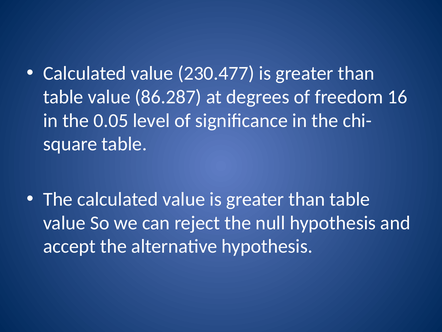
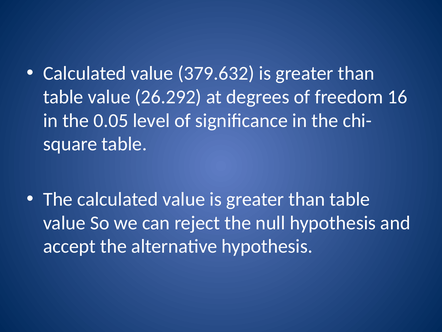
230.477: 230.477 -> 379.632 (216, 73)
86.287: 86.287 -> 26.292 (168, 97)
